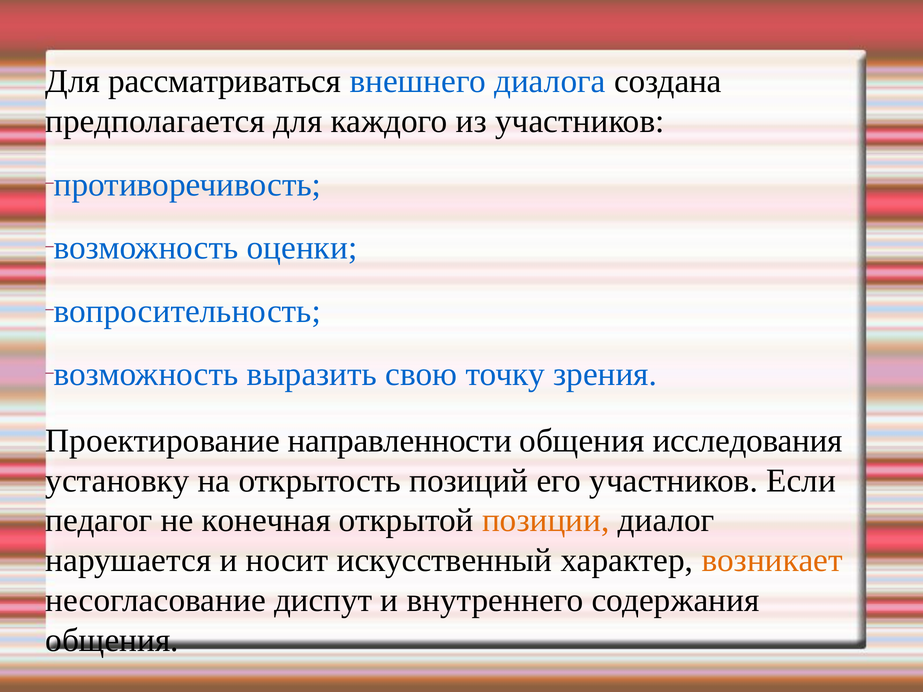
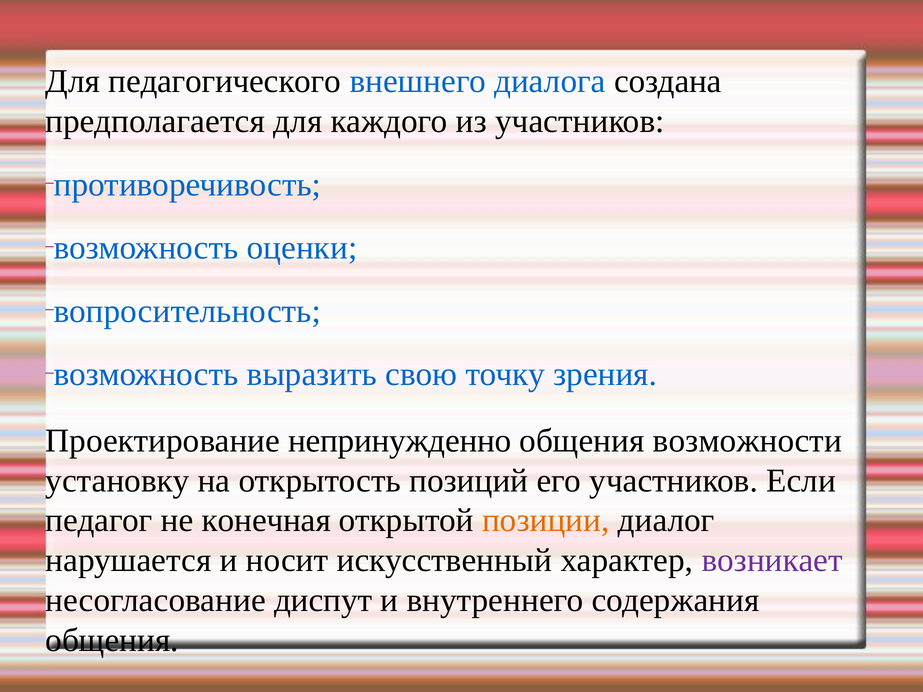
рассматриваться: рассматриваться -> педагогического (225, 81)
направленности: направленности -> непринужденно (400, 441)
исследования: исследования -> возможности (747, 441)
возникает colour: orange -> purple (772, 561)
